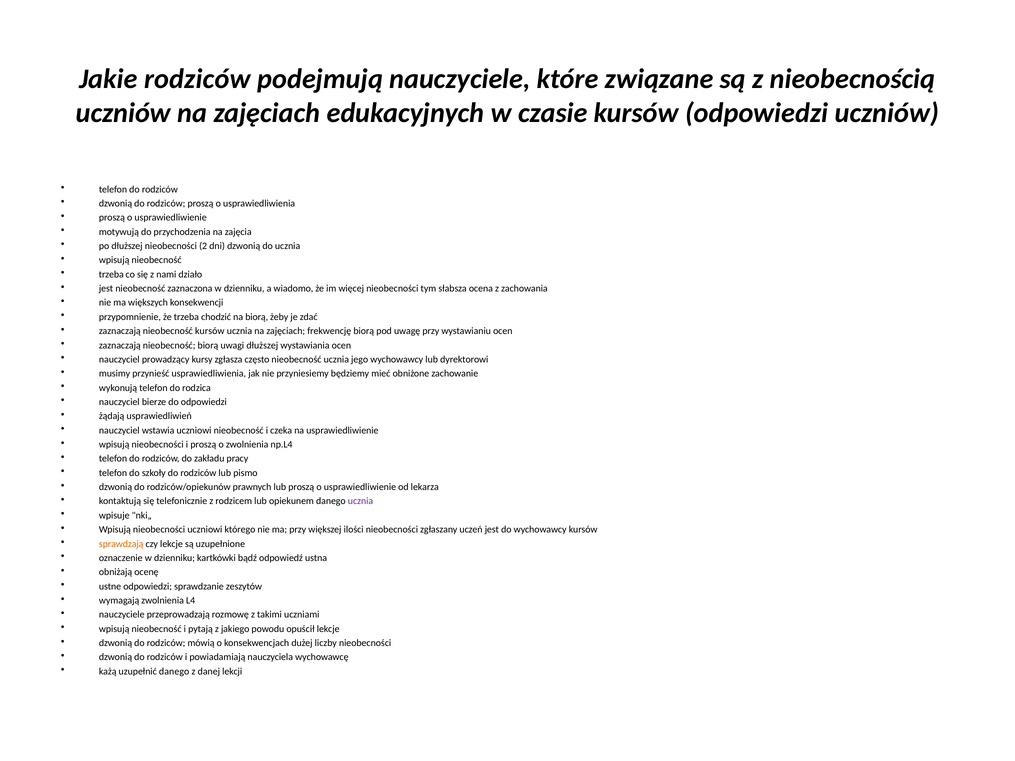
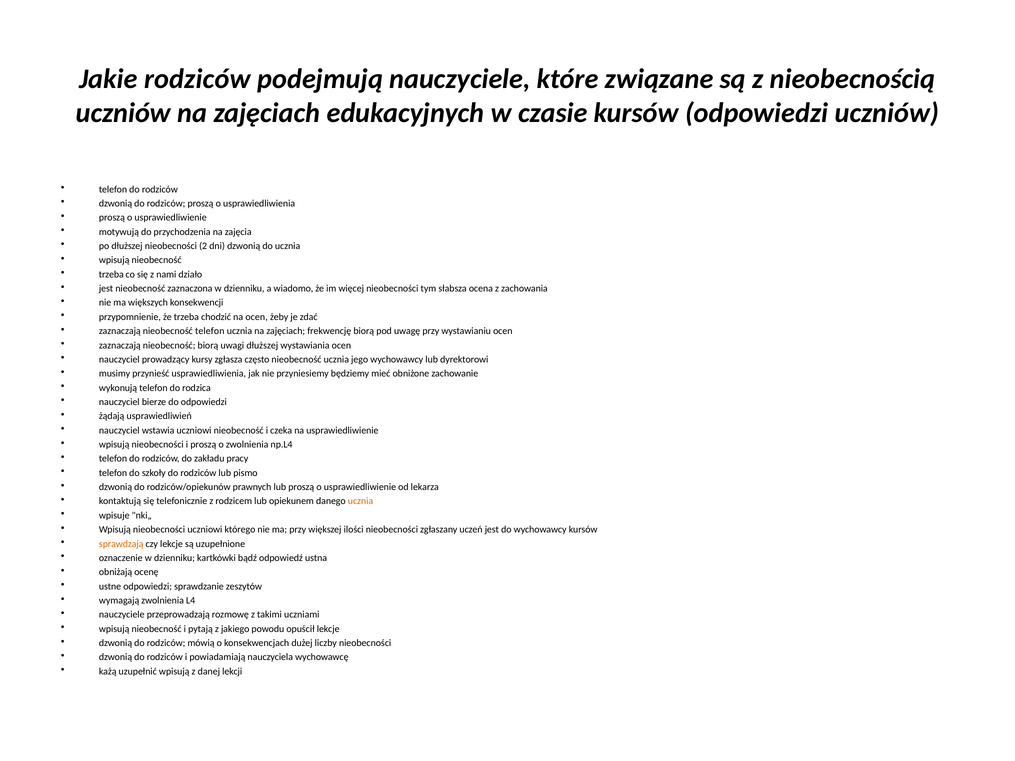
na biorą: biorą -> ocen (257, 317)
nieobecność kursów: kursów -> telefon (210, 331)
ucznia colour: purple -> orange (361, 501)
uzupełnić danego: danego -> wpisują (174, 672)
